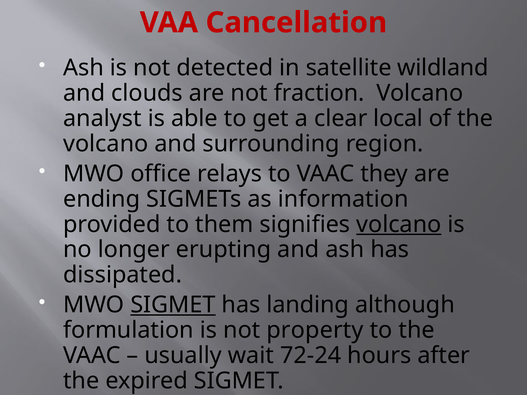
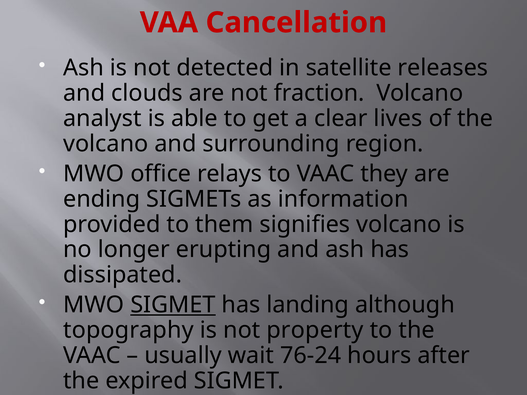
wildland: wildland -> releases (443, 68)
local: local -> lives (398, 118)
volcano underline: present -> none (399, 224)
formulation: formulation -> topography (128, 330)
72-24: 72-24 -> 76-24 (311, 356)
